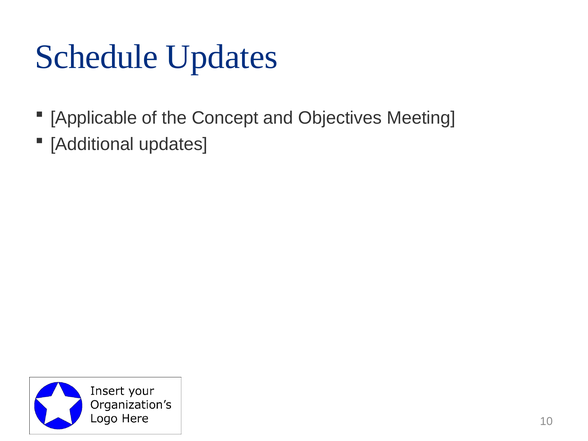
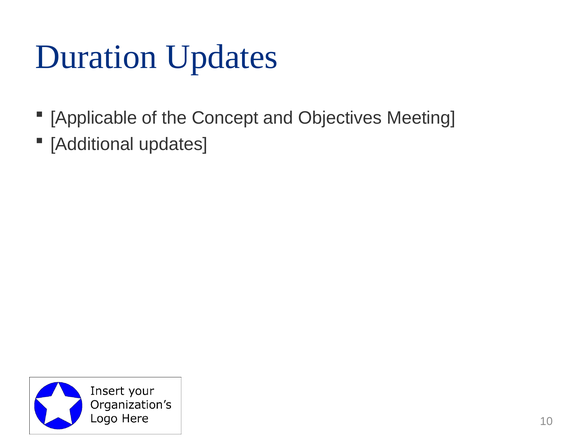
Schedule: Schedule -> Duration (96, 57)
